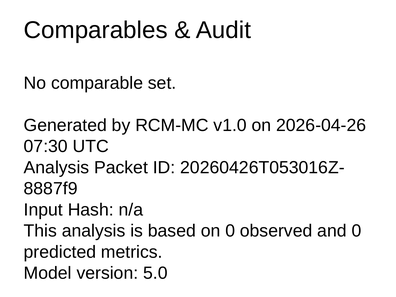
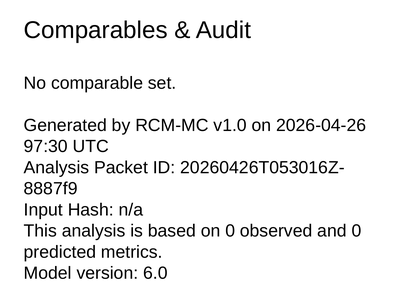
07:30: 07:30 -> 97:30 (46, 146)
5.0: 5.0 -> 6.0 (155, 273)
